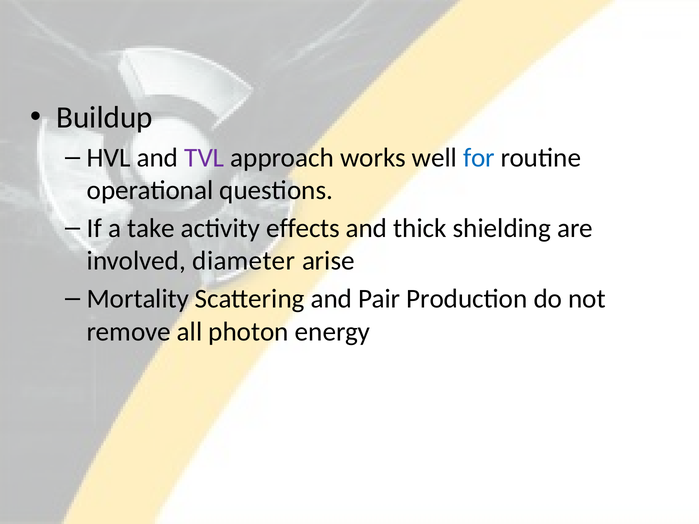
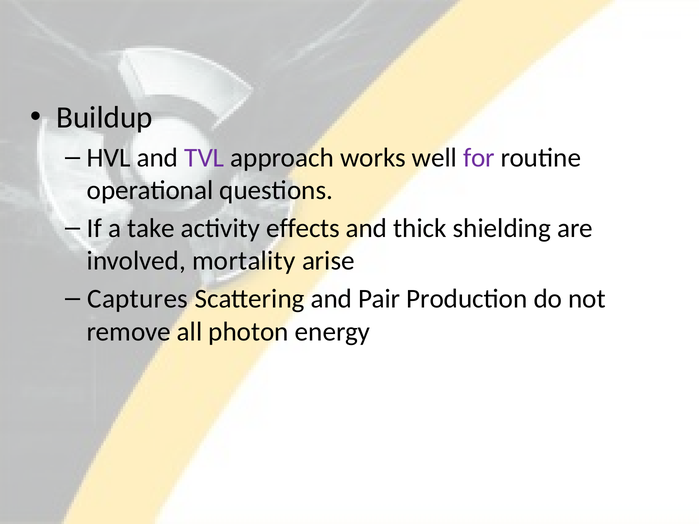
for colour: blue -> purple (479, 158)
diameter: diameter -> mortality (244, 261)
Mortality: Mortality -> Captures (138, 299)
